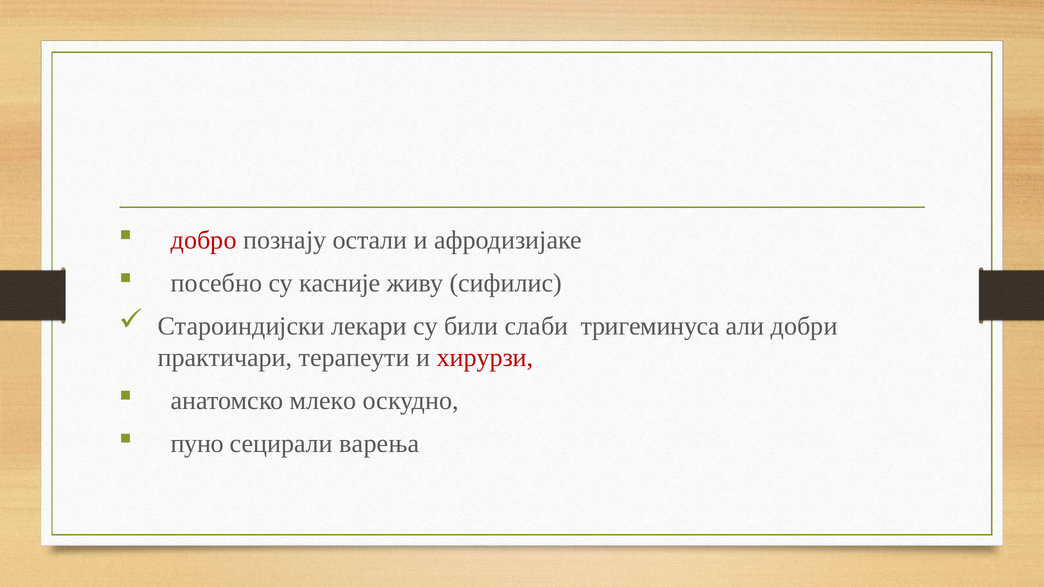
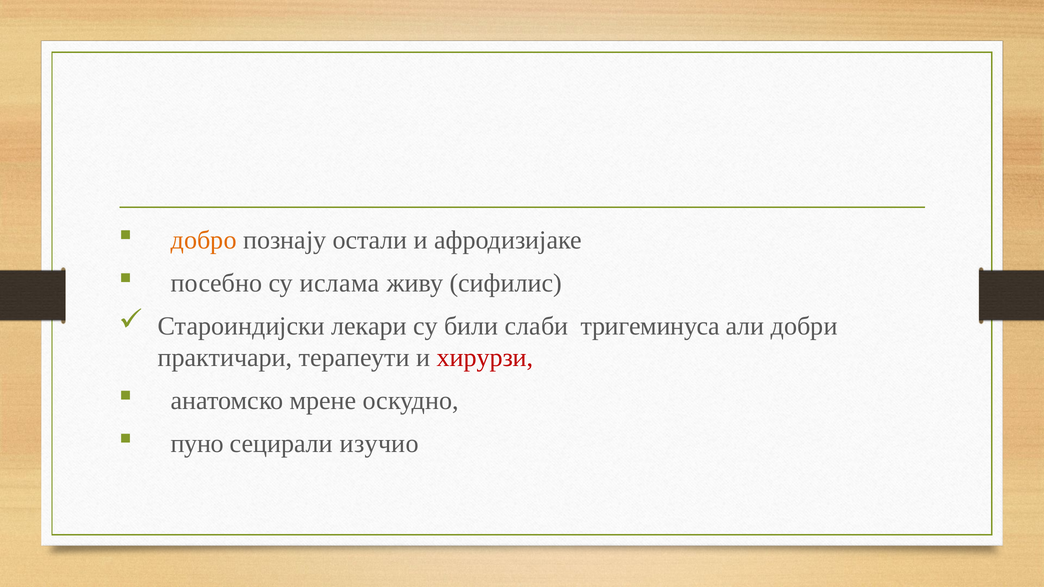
добро colour: red -> orange (204, 240)
касније: касније -> ислама (340, 283)
млеко: млеко -> мрене (323, 401)
варења: варења -> изучио (379, 444)
